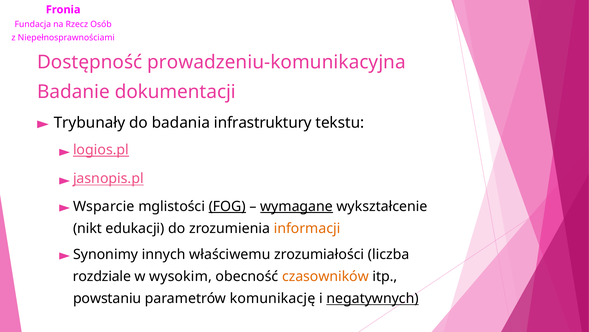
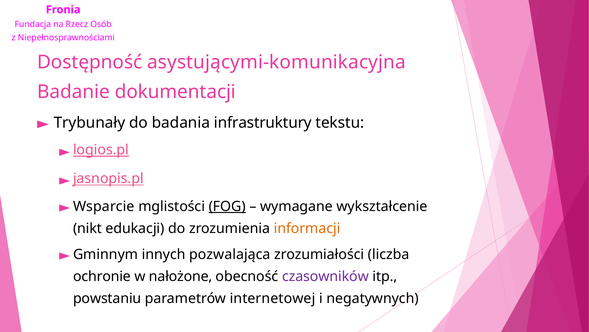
prowadzeniu-komunikacyjna: prowadzeniu-komunikacyjna -> asystującymi-komunikacyjna (276, 62)
wymagane underline: present -> none (297, 206)
Synonimy: Synonimy -> Gminnym (106, 254)
właściwemu: właściwemu -> pozwalająca (230, 254)
rozdziale: rozdziale -> ochronie (102, 276)
wysokim: wysokim -> nałożone (181, 276)
czasowników colour: orange -> purple (325, 276)
komunikację: komunikację -> internetowej (273, 298)
negatywnych underline: present -> none (373, 298)
